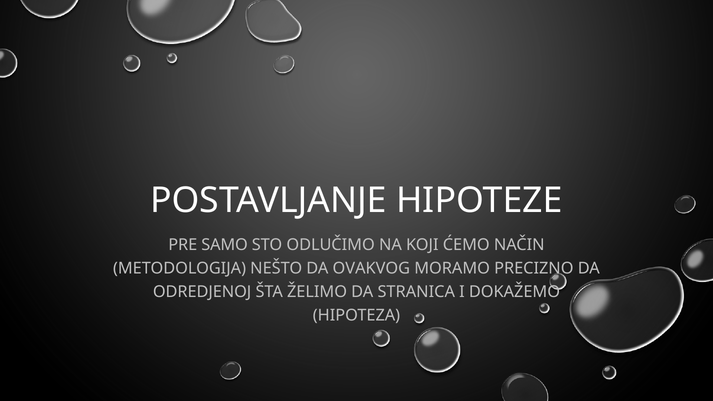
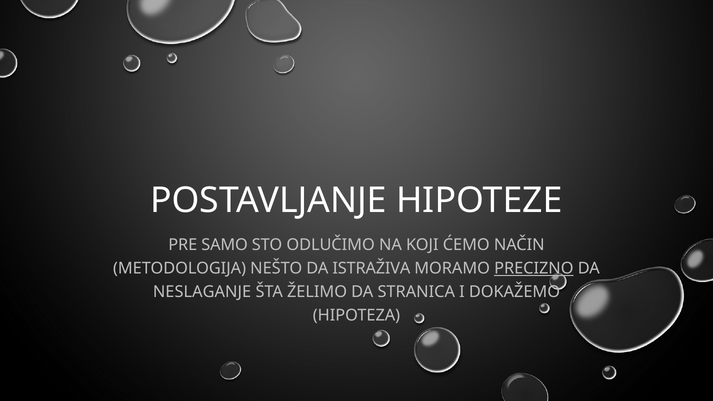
OVAKVOG: OVAKVOG -> ISTRAŽIVA (371, 268)
PRECIZNO underline: none -> present (534, 268)
ODREDJENOJ: ODREDJENOJ -> NESLAGANJE (202, 292)
